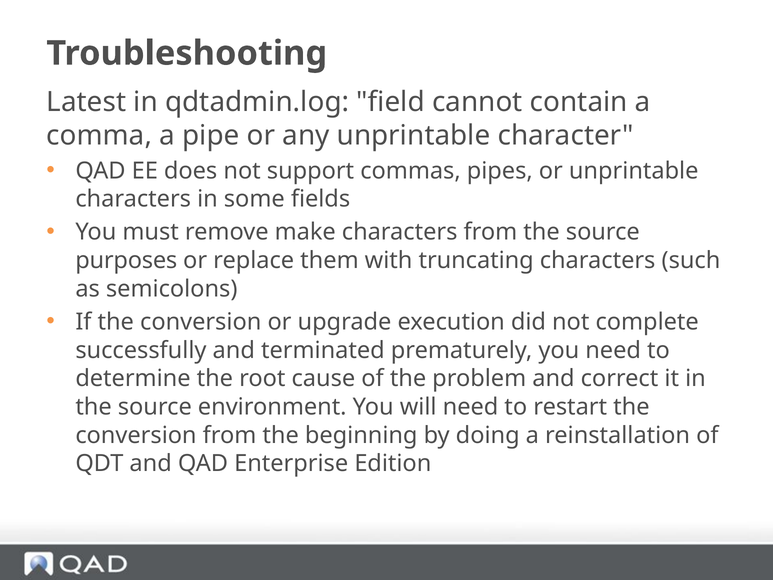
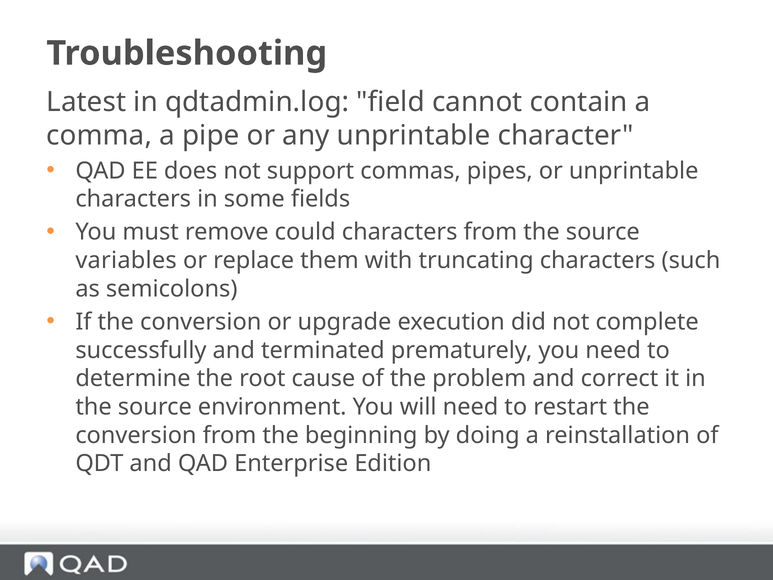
make: make -> could (305, 232)
purposes: purposes -> variables (126, 260)
